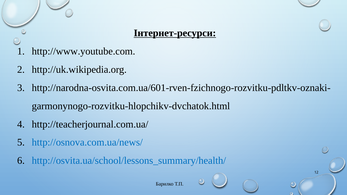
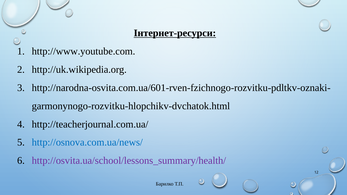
http://osvita.ua/school/lessons_summary/health/ colour: blue -> purple (129, 161)
